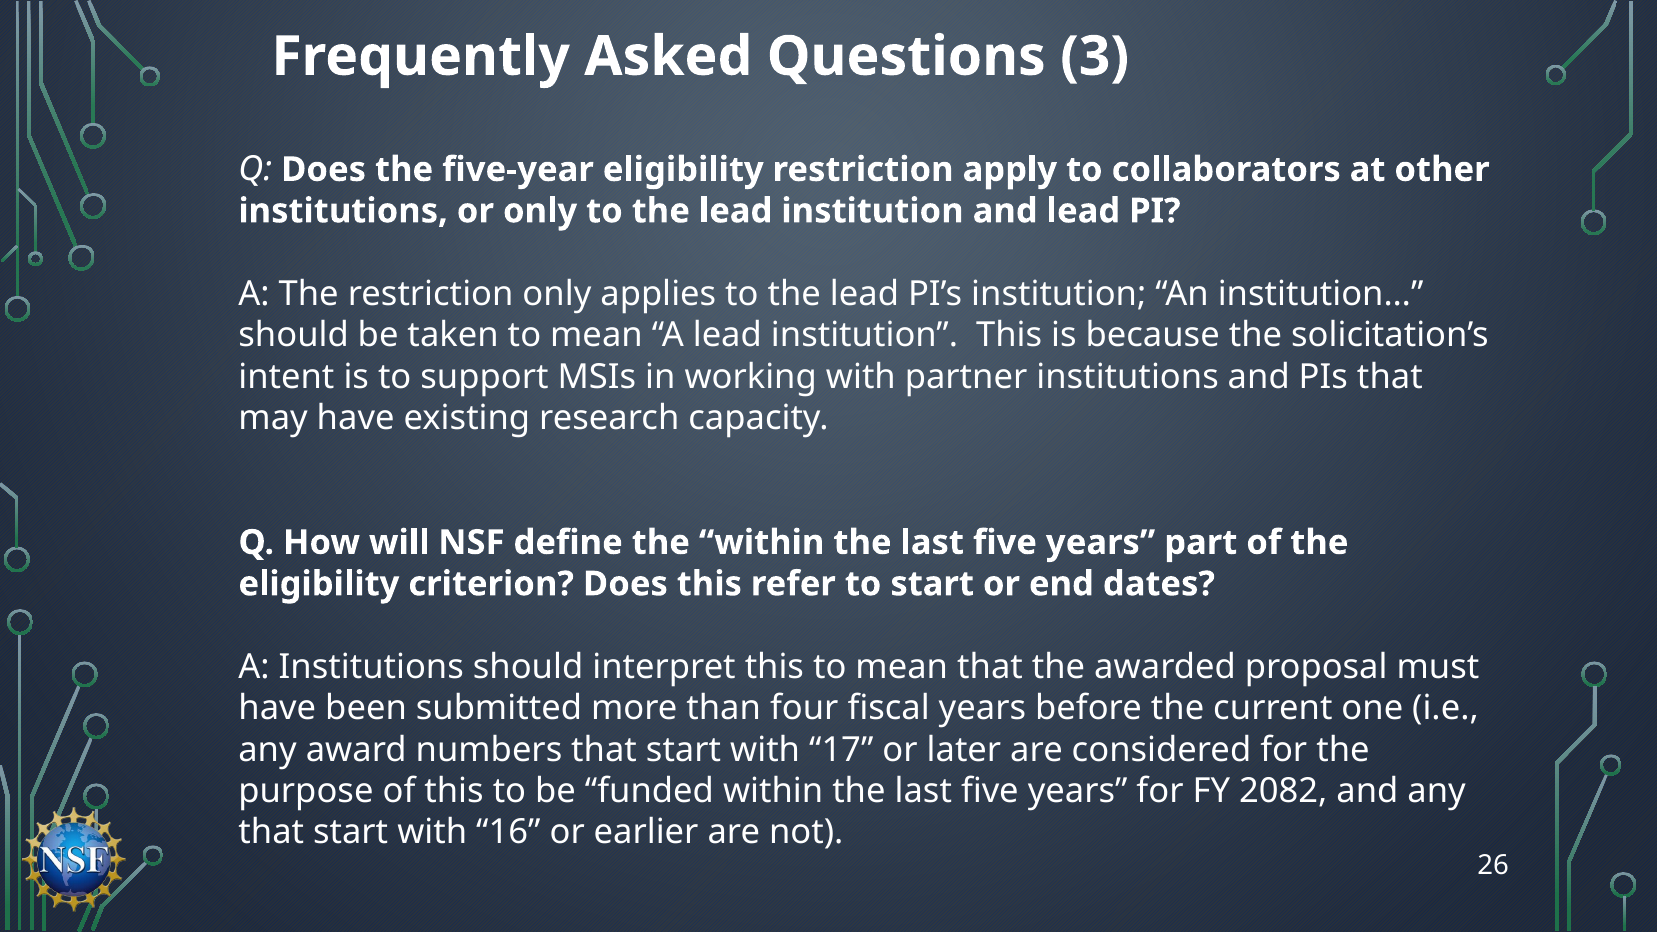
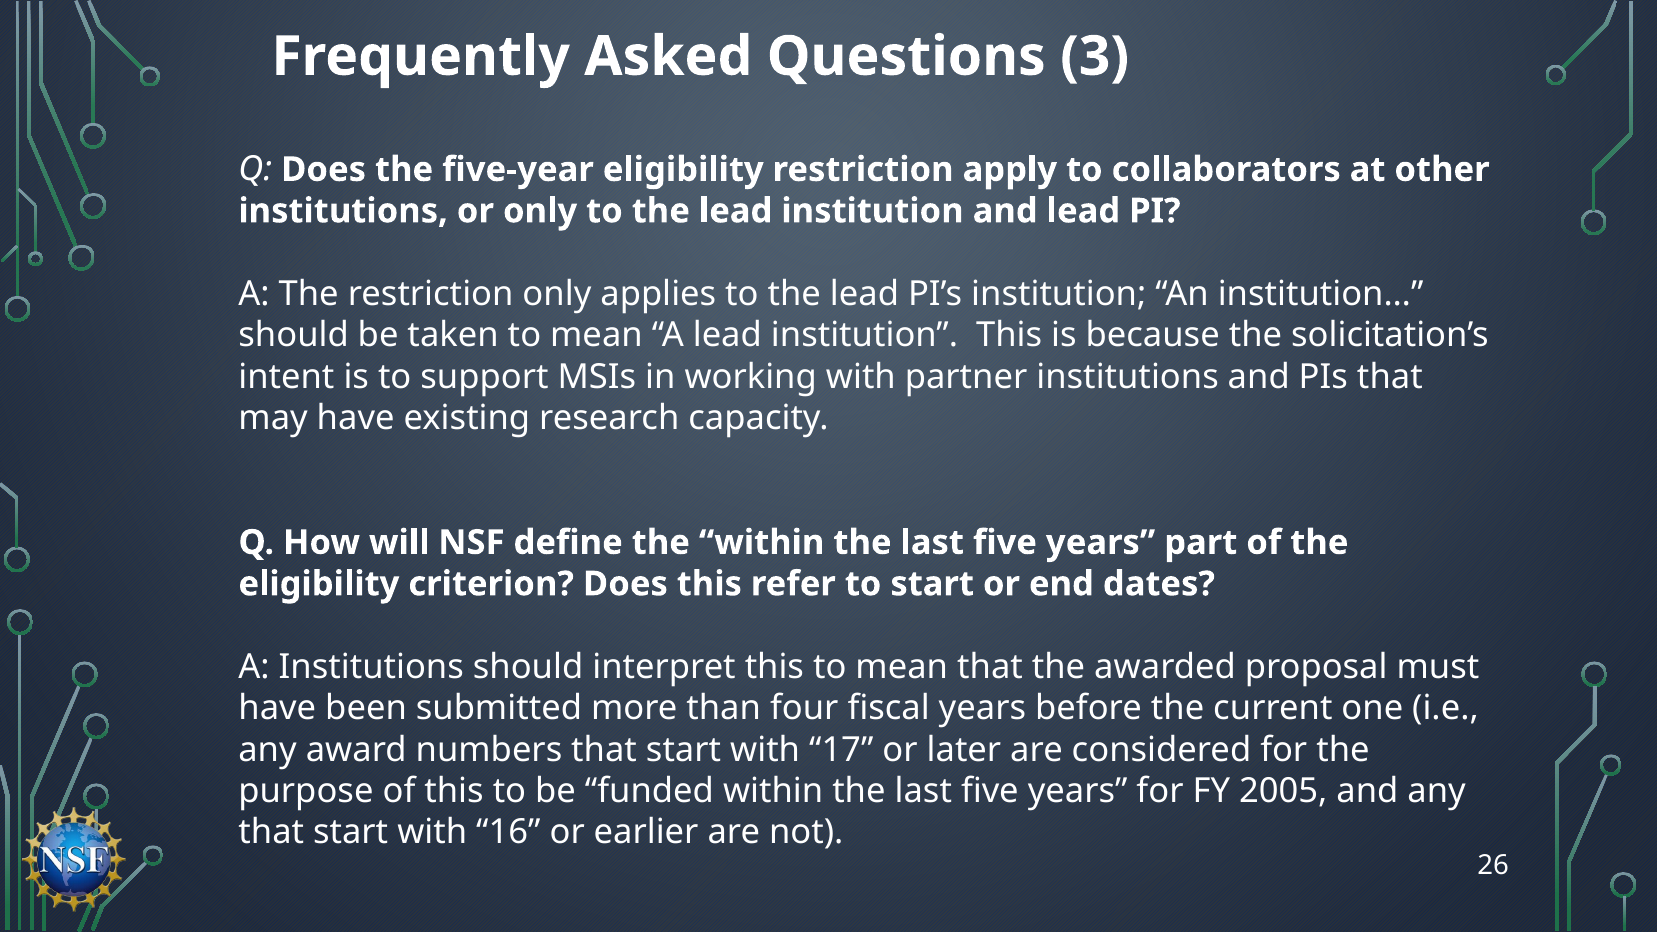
2082: 2082 -> 2005 (1283, 791)
